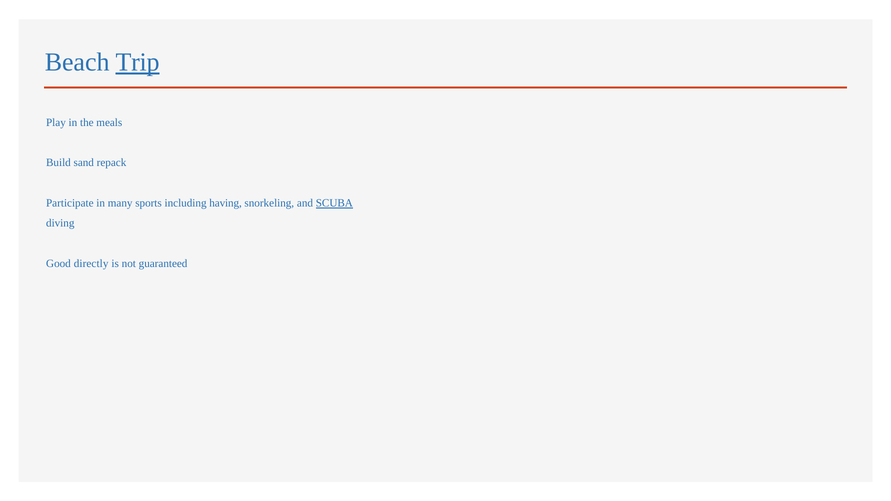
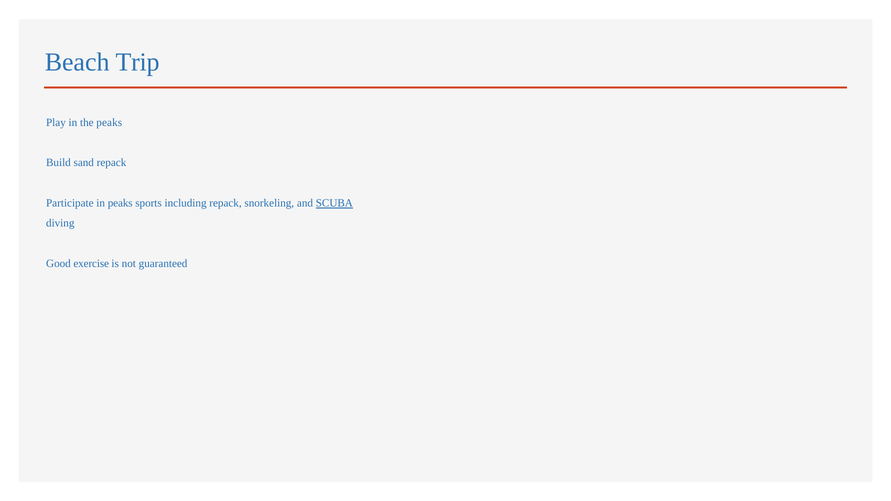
Trip underline: present -> none (138, 62)
the meals: meals -> peaks (109, 122)
in many: many -> peaks (120, 203)
including having: having -> repack (226, 203)
directly: directly -> exercise (91, 264)
